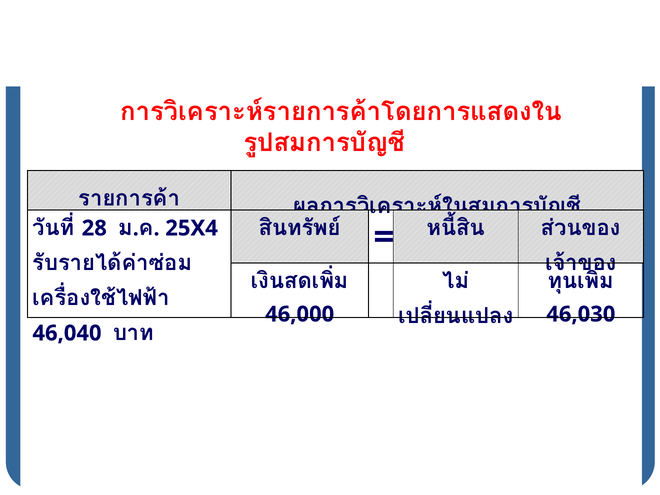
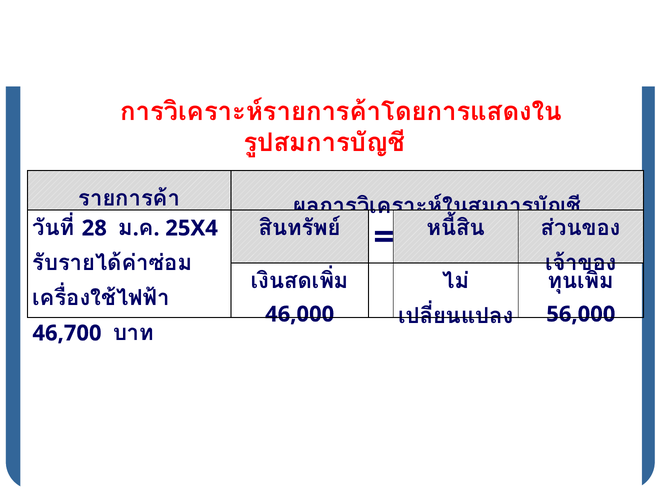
46,030: 46,030 -> 56,000 (581, 314)
46,040: 46,040 -> 46,700 (67, 333)
